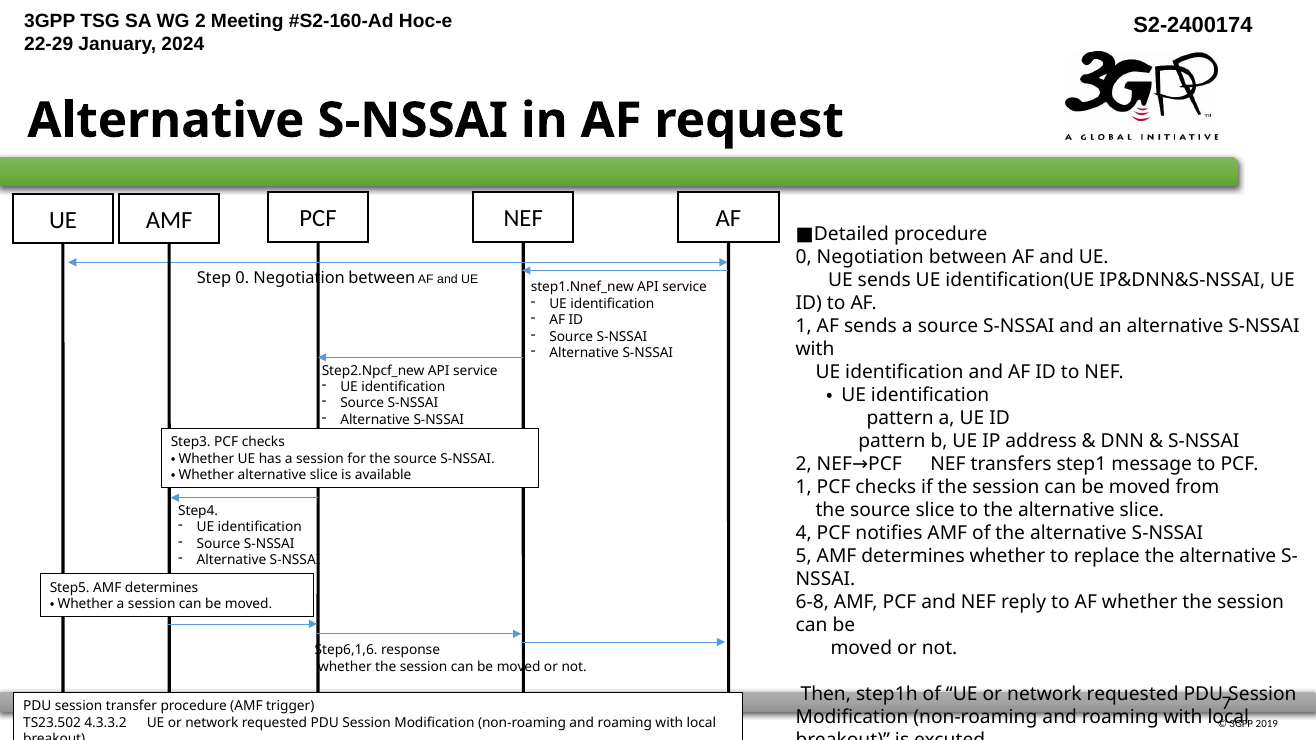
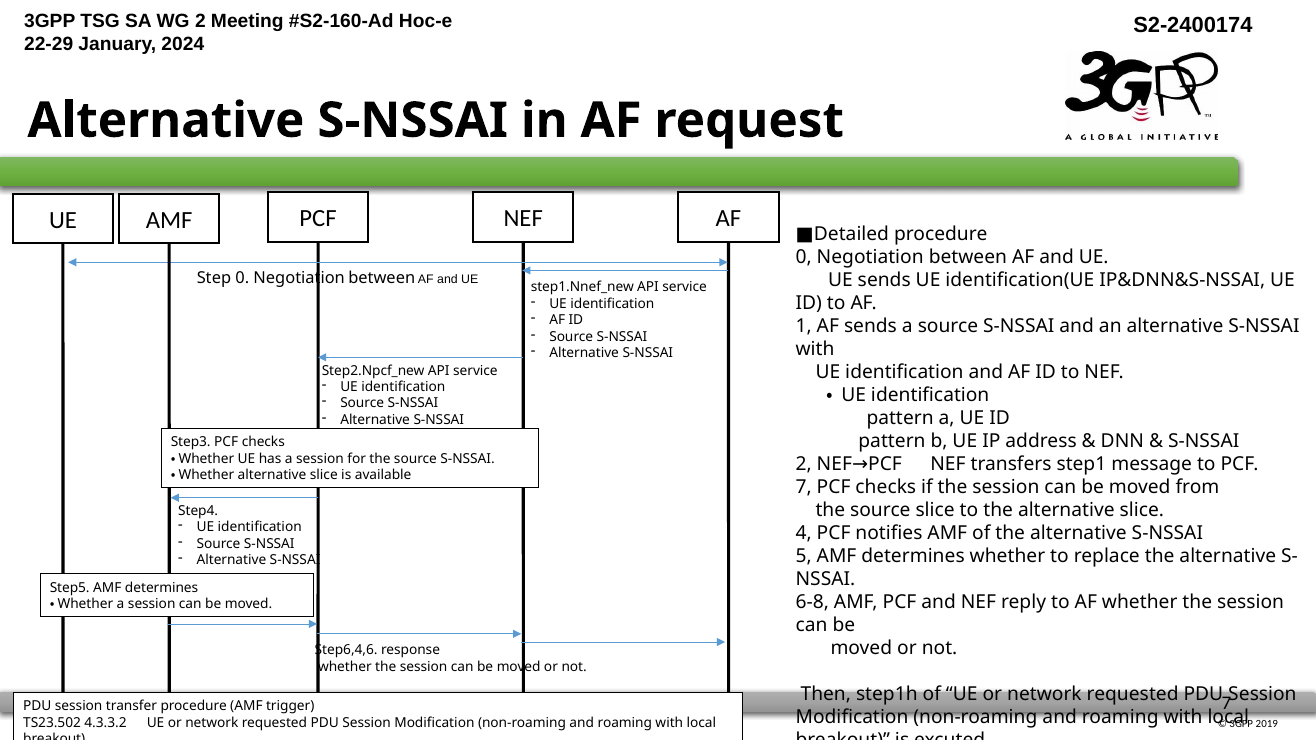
1: 1 -> 7 (804, 487)
Step6,1,6: Step6,1,6 -> Step6,4,6 (346, 650)
